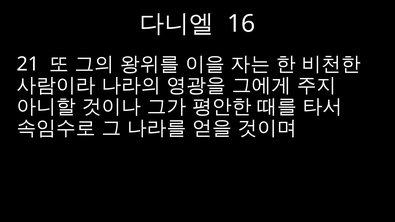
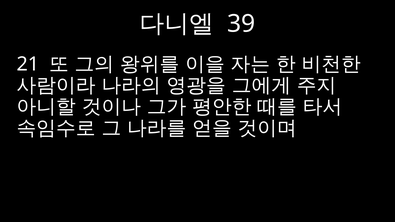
16: 16 -> 39 (241, 24)
